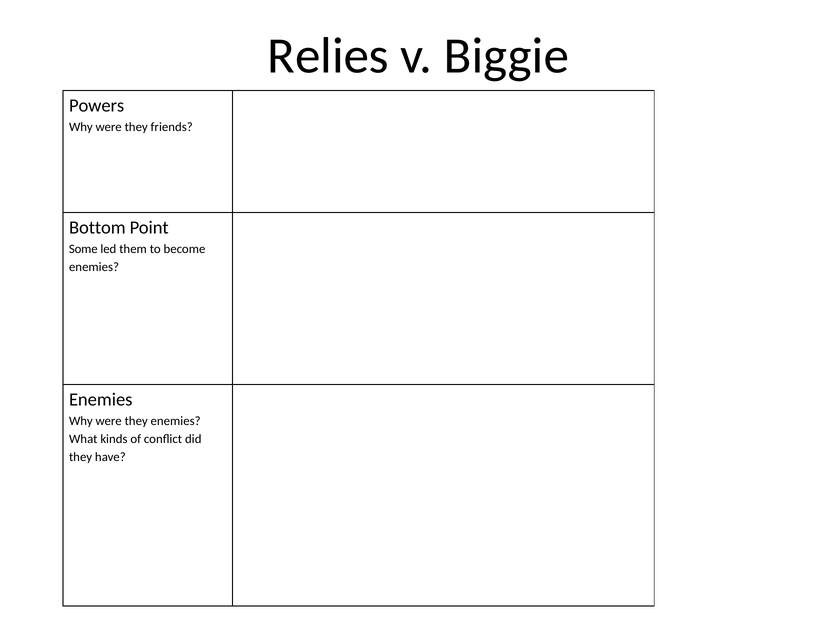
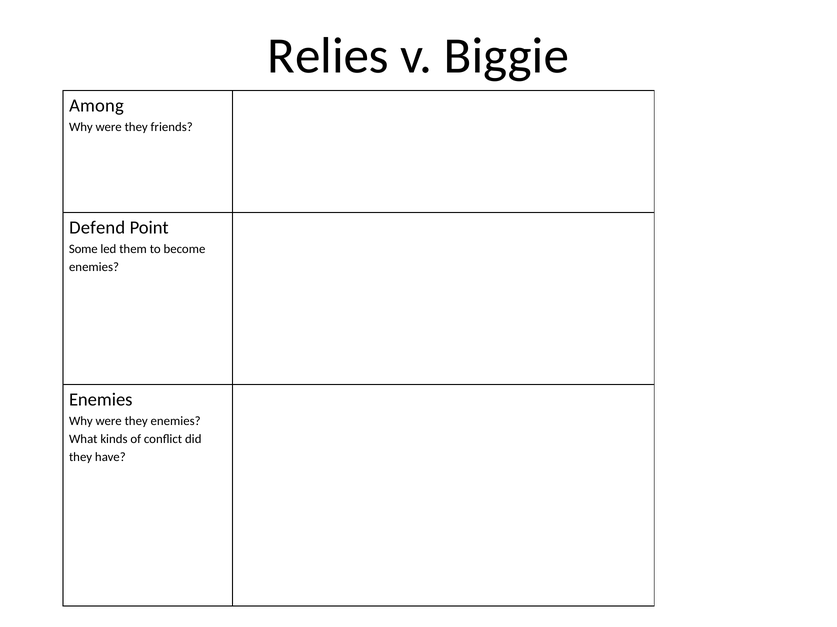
Powers: Powers -> Among (96, 106)
Bottom: Bottom -> Defend (97, 228)
